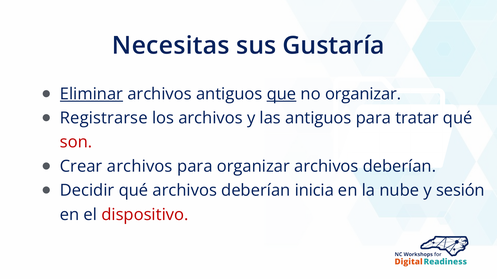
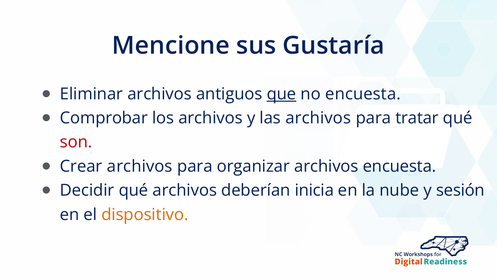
Necesitas: Necesitas -> Mencione (171, 46)
Eliminar underline: present -> none (92, 94)
no organizar: organizar -> encuesta (363, 94)
Registrarse: Registrarse -> Comprobar (104, 118)
las antiguos: antiguos -> archivos (318, 118)
organizar archivos deberían: deberían -> encuesta (399, 167)
dispositivo colour: red -> orange (145, 215)
